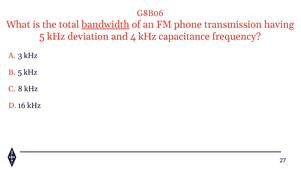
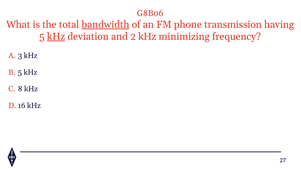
kHz underline: none -> present (56, 37)
4: 4 -> 2 (133, 37)
capacitance: capacitance -> minimizing (184, 37)
